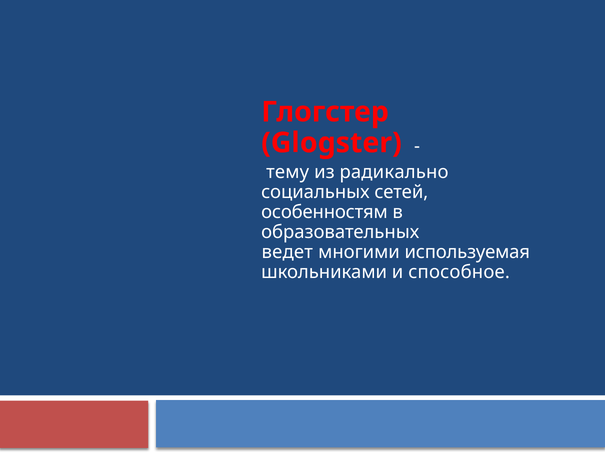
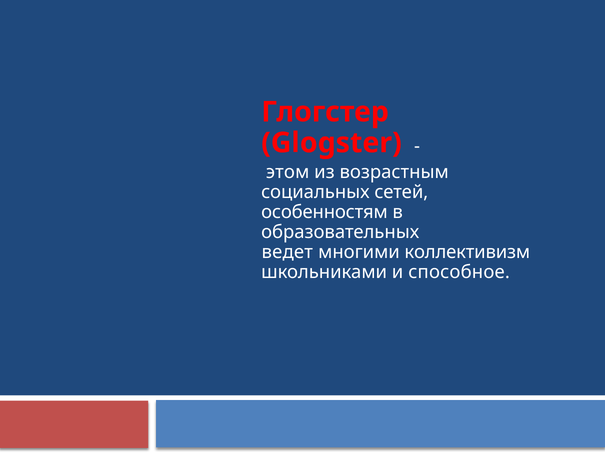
тему: тему -> этом (288, 172)
радикально: радикально -> возрастным (394, 172)
используемая: используемая -> коллективизм (467, 252)
